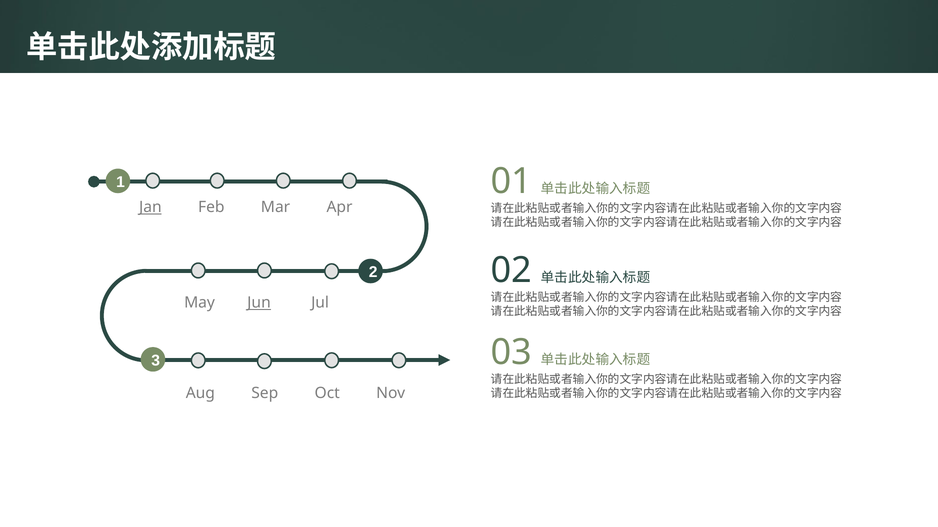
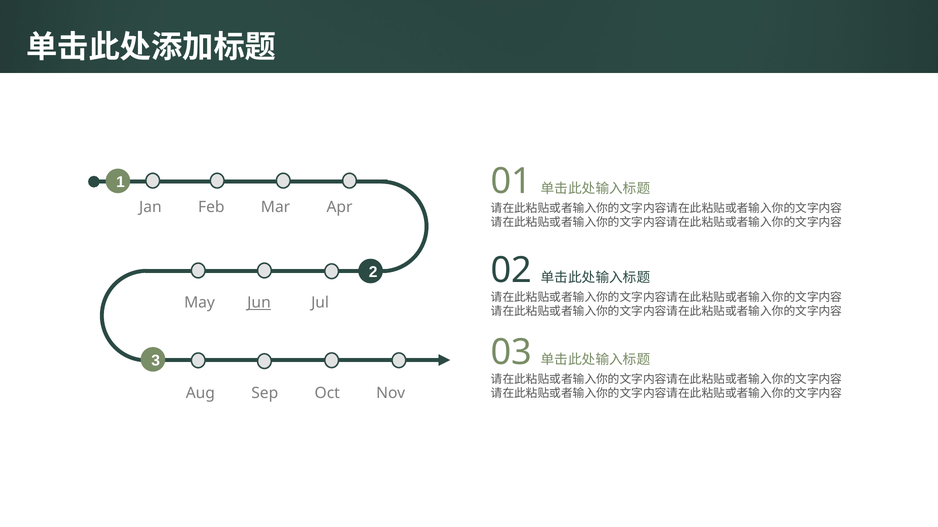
Jan underline: present -> none (150, 207)
